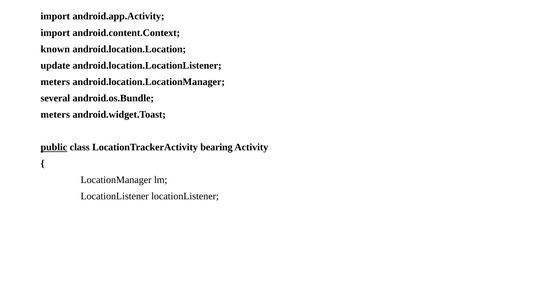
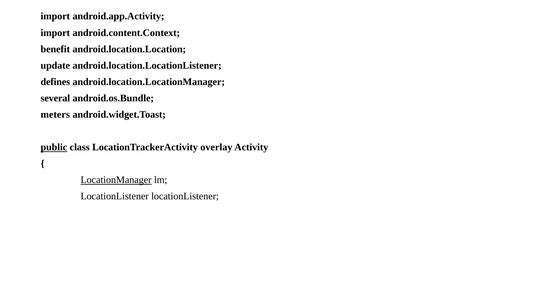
known: known -> benefit (55, 49)
meters: meters -> defines (55, 82)
bearing: bearing -> overlay (216, 147)
LocationManager underline: none -> present (116, 180)
